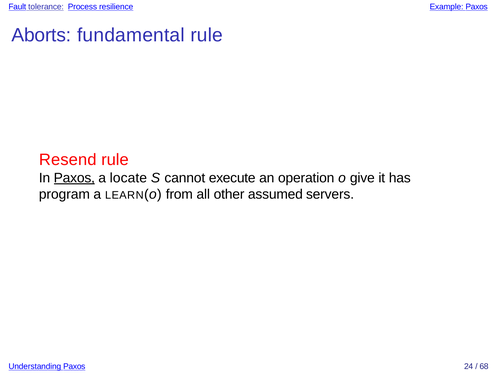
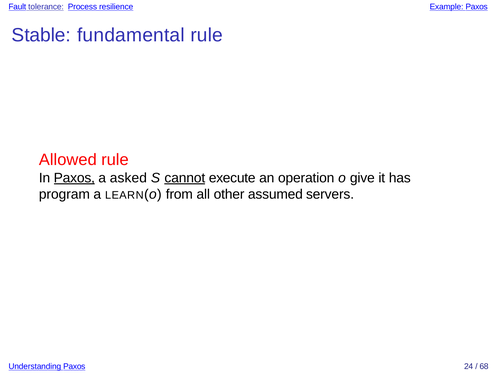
Aborts: Aborts -> Stable (41, 35)
Resend: Resend -> Allowed (68, 160)
locate: locate -> asked (128, 178)
cannot underline: none -> present (185, 178)
